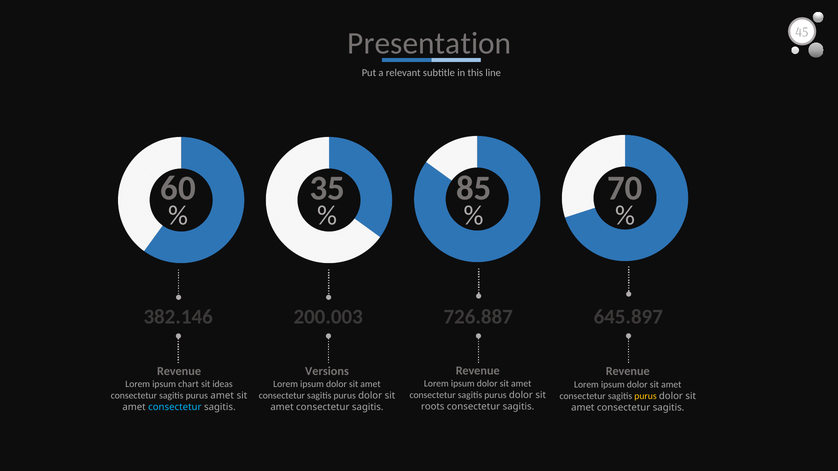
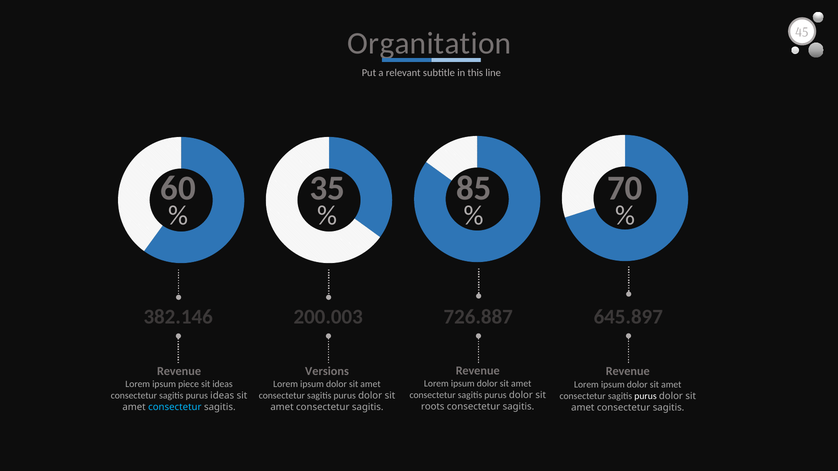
Presentation: Presentation -> Organitation (429, 44)
chart: chart -> piece (189, 384)
purus amet: amet -> ideas (222, 396)
purus colour: yellow -> white (645, 396)
